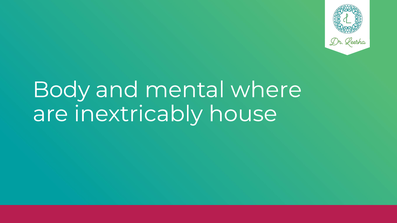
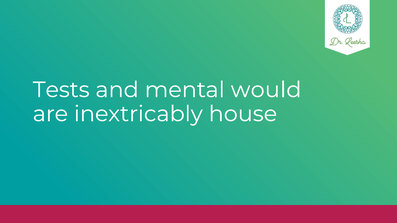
Body: Body -> Tests (61, 90)
where: where -> would (266, 90)
